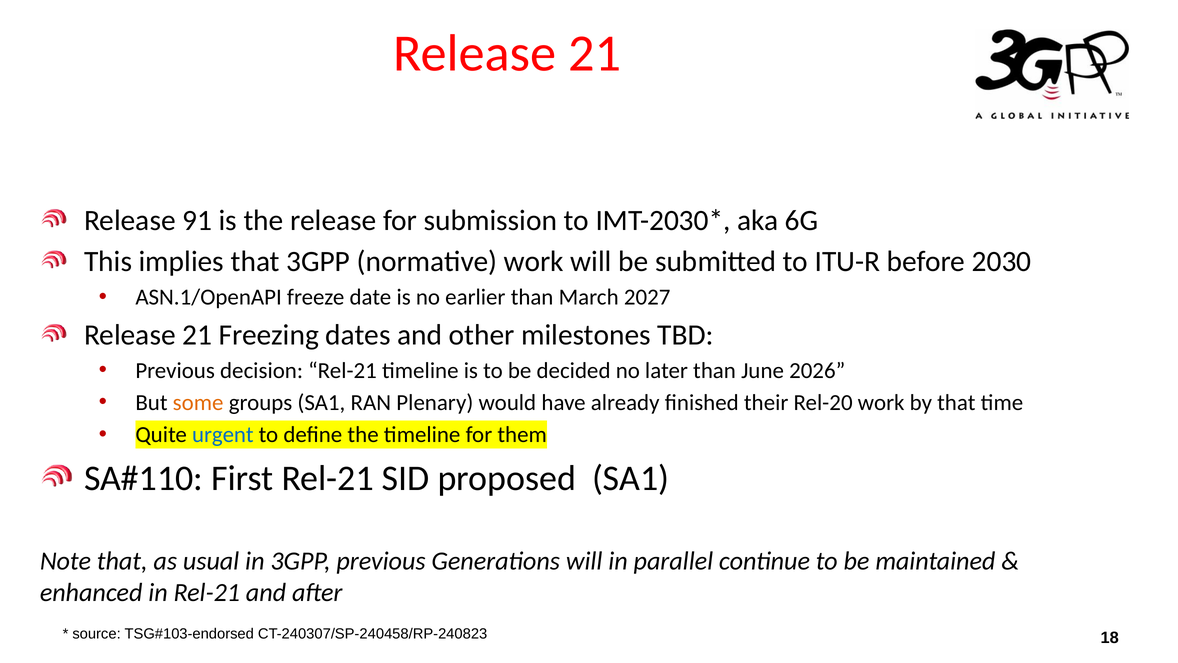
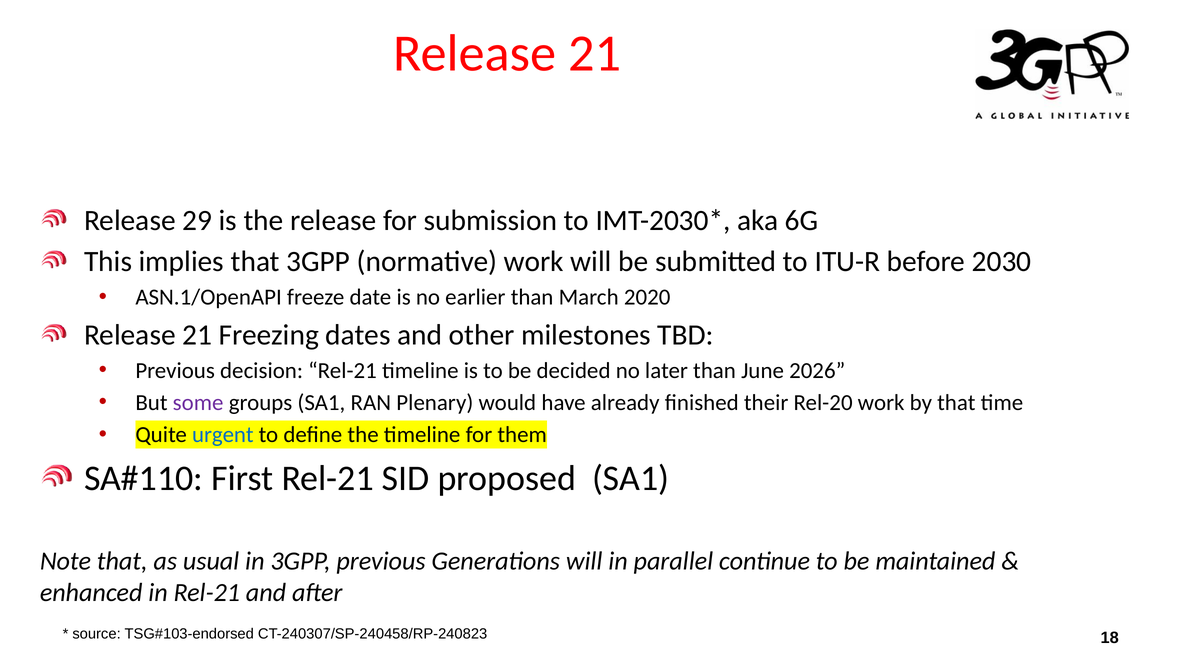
91: 91 -> 29 (197, 220)
2027: 2027 -> 2020 (647, 297)
some colour: orange -> purple (198, 402)
